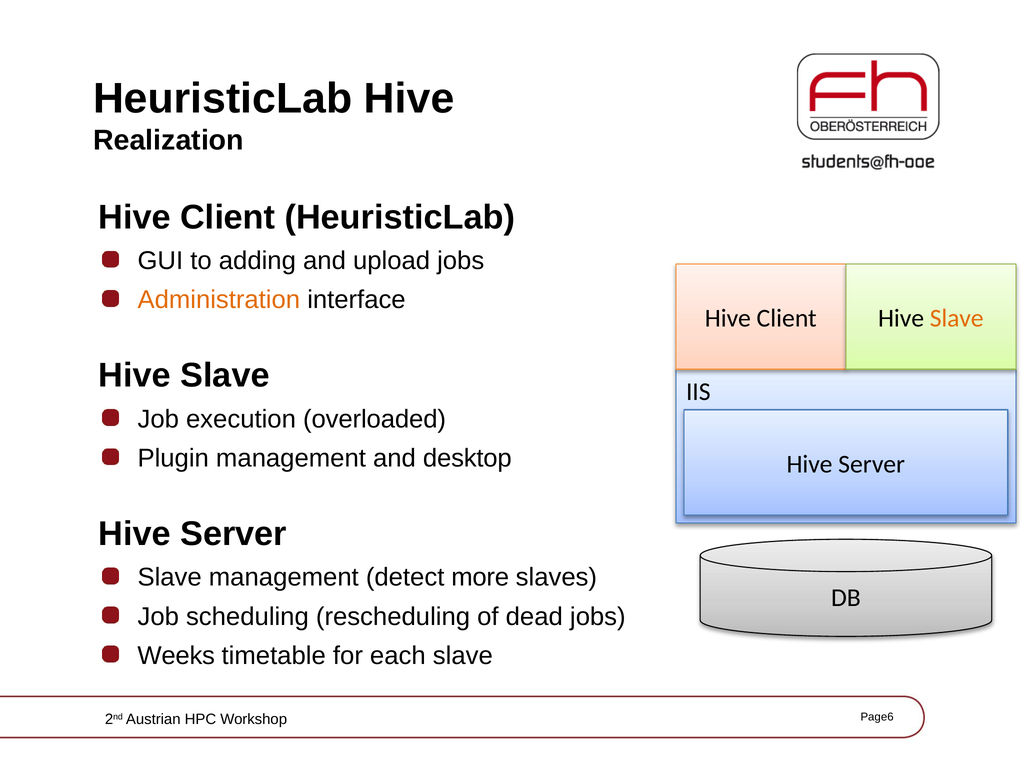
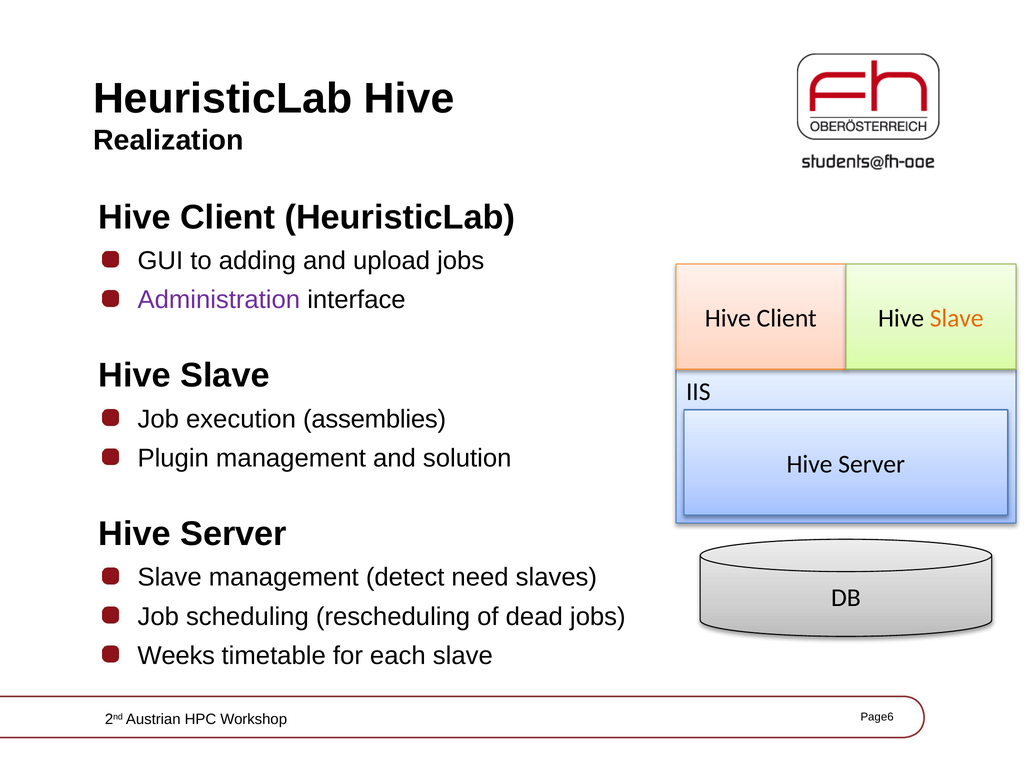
Administration colour: orange -> purple (219, 300)
overloaded: overloaded -> assemblies (375, 419)
desktop: desktop -> solution (467, 458)
more: more -> need (480, 577)
